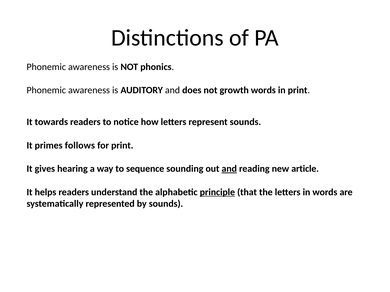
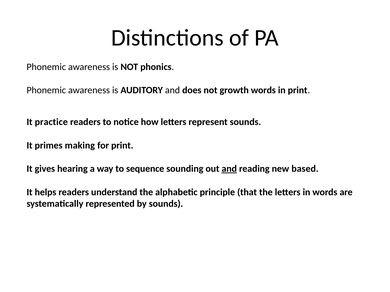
towards: towards -> practice (51, 122)
follows: follows -> making (80, 146)
article: article -> based (305, 169)
principle underline: present -> none (217, 192)
